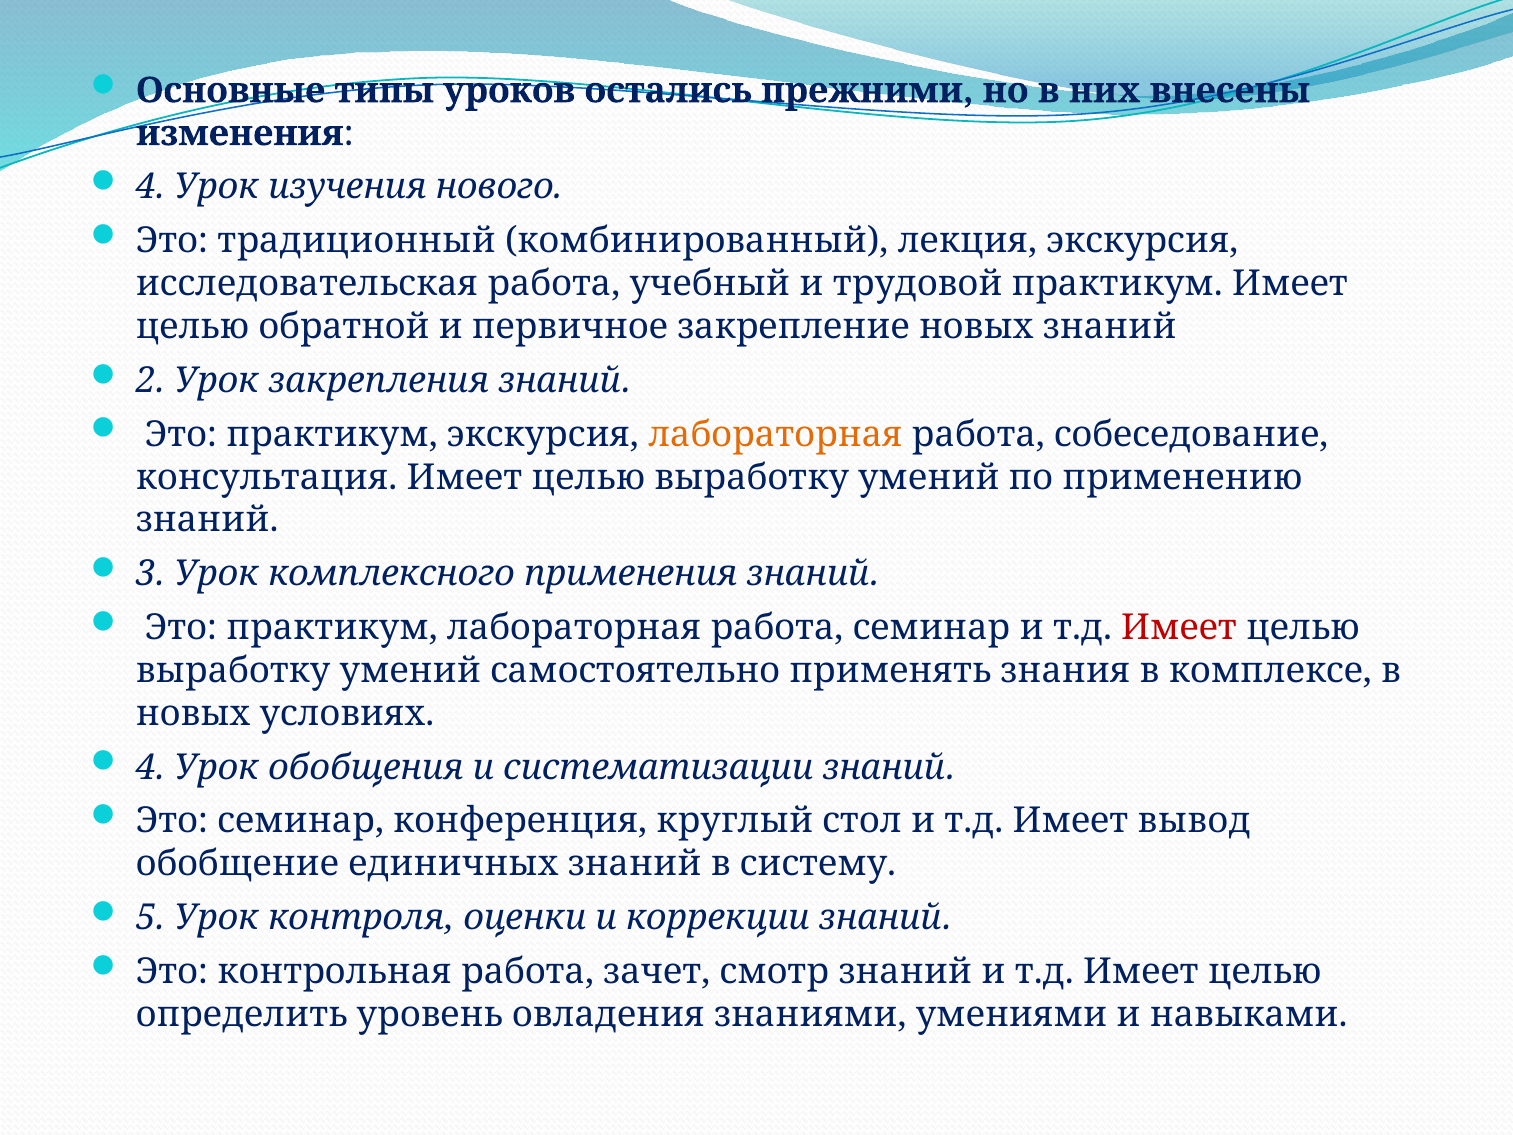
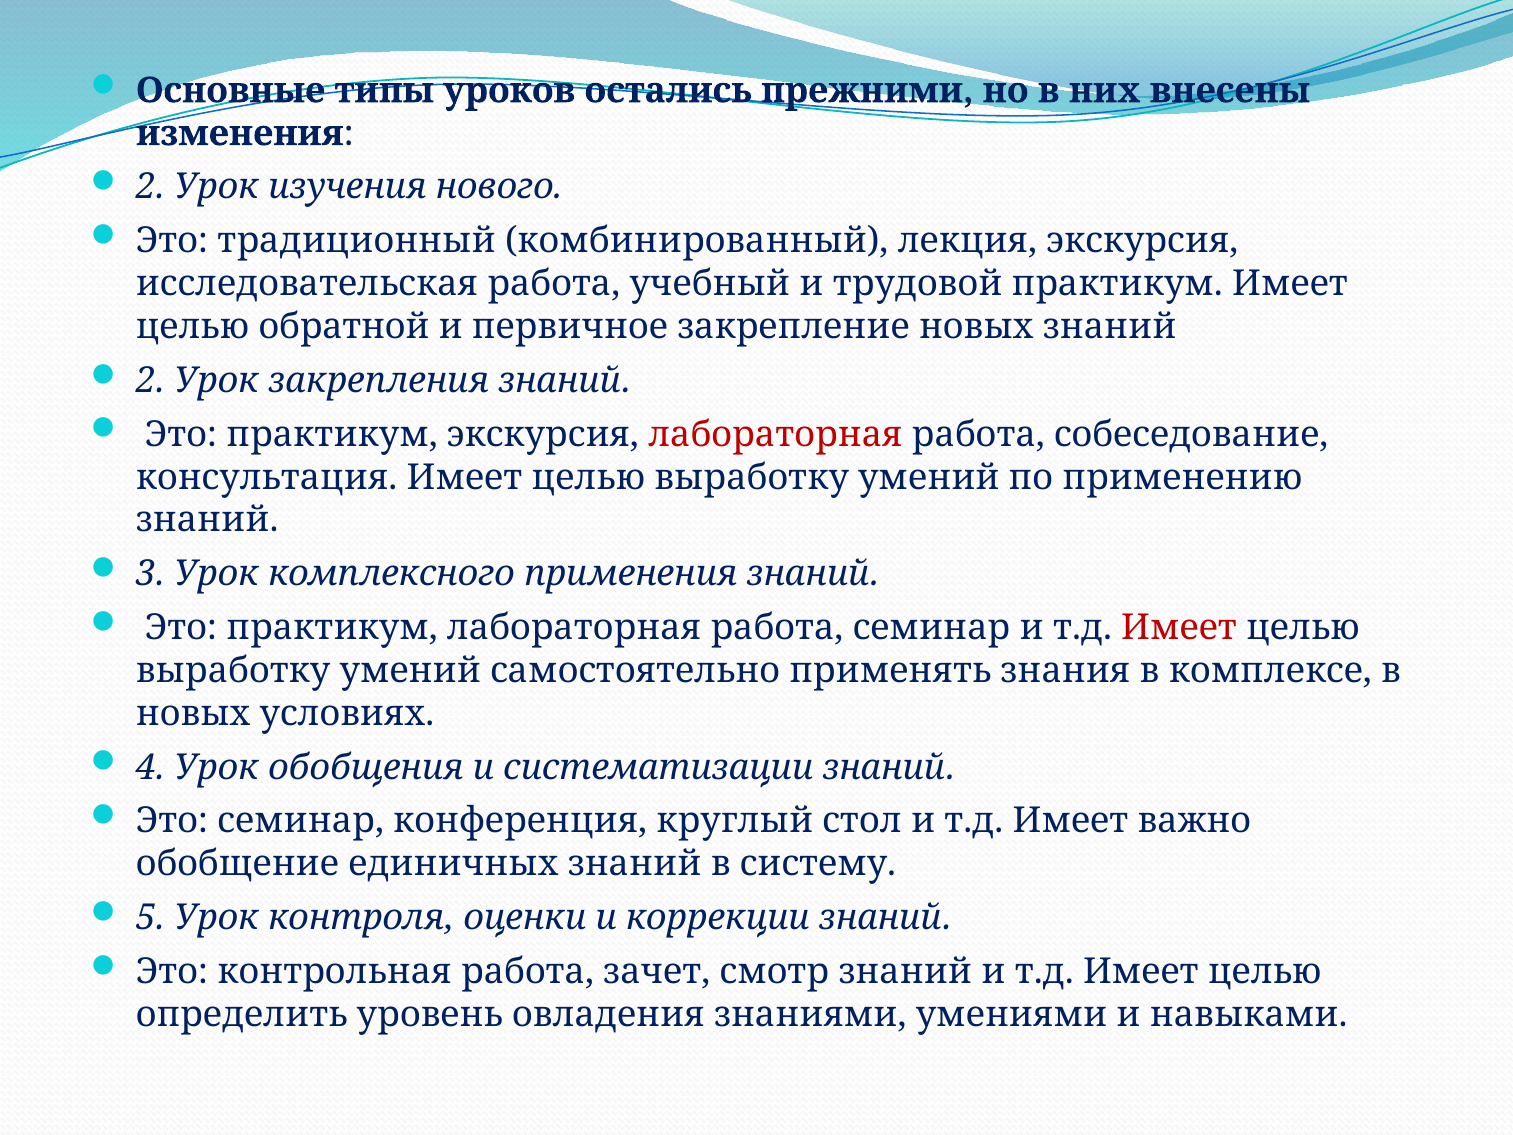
4: 4 -> 2 (150, 187)
лабораторная colour: orange -> red (775, 434)
вывод: вывод -> важно (1194, 821)
